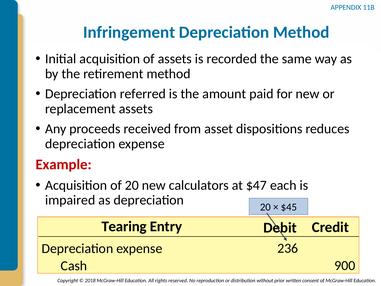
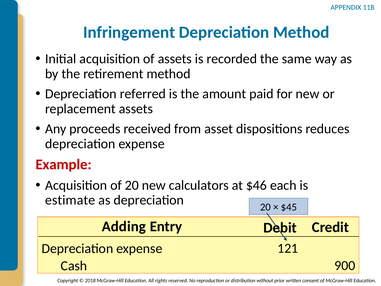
$47: $47 -> $46 (256, 185)
impaired: impaired -> estimate (70, 200)
Tearing: Tearing -> Adding (124, 226)
236: 236 -> 121 (288, 248)
